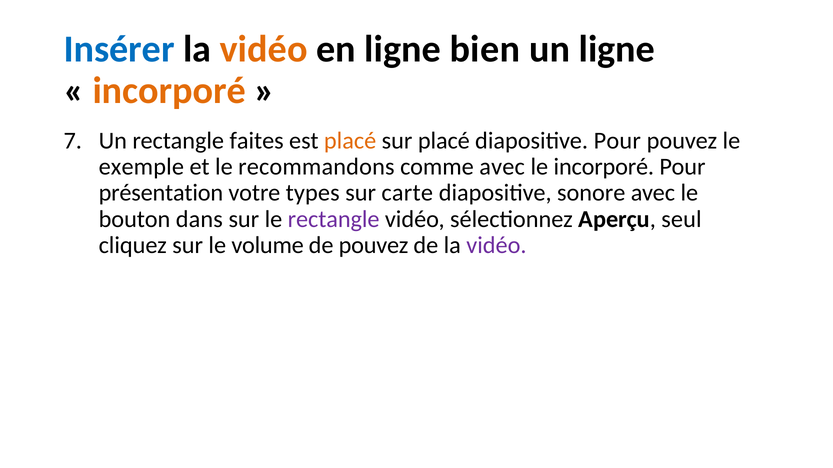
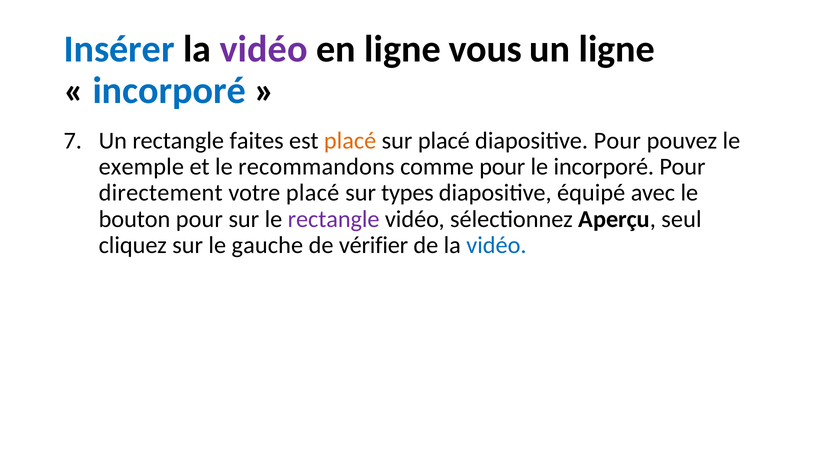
vidéo colour: orange -> purple (264, 49)
bien: bien -> vous (485, 49)
incorporé colour: orange -> blue (169, 91)
comme avec: avec -> pour (502, 167)
présentation: présentation -> directement (161, 193)
votre types: types -> placé (313, 193)
carte: carte -> types (407, 193)
sonore: sonore -> équipé (591, 193)
bouton dans: dans -> pour (199, 219)
volume: volume -> gauche (267, 246)
de pouvez: pouvez -> vérifier (374, 246)
vidéo colour: purple -> blue (496, 246)
